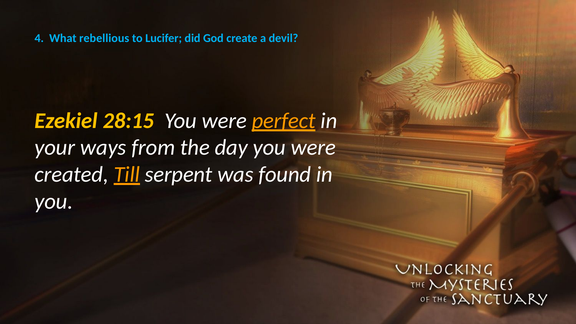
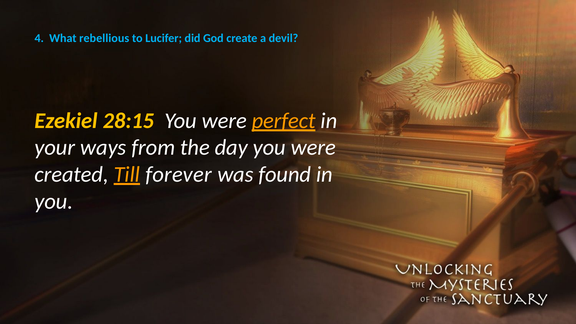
serpent: serpent -> forever (179, 174)
